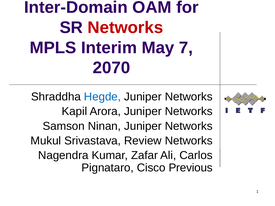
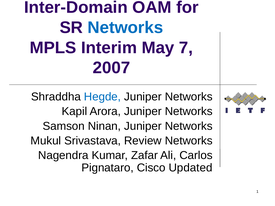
Networks colour: red -> blue (125, 28)
2070: 2070 -> 2007 (111, 68)
Previous: Previous -> Updated (191, 168)
